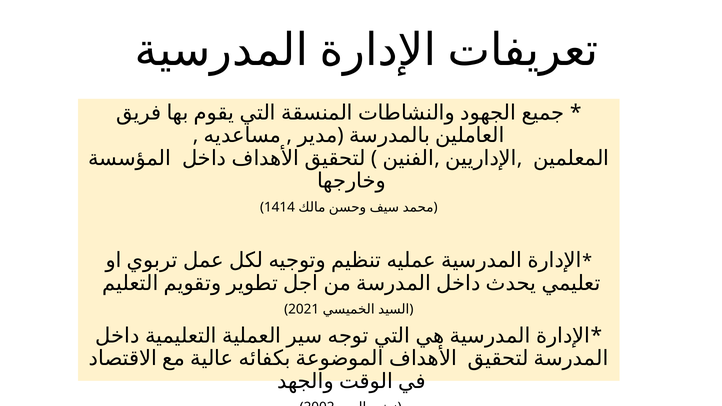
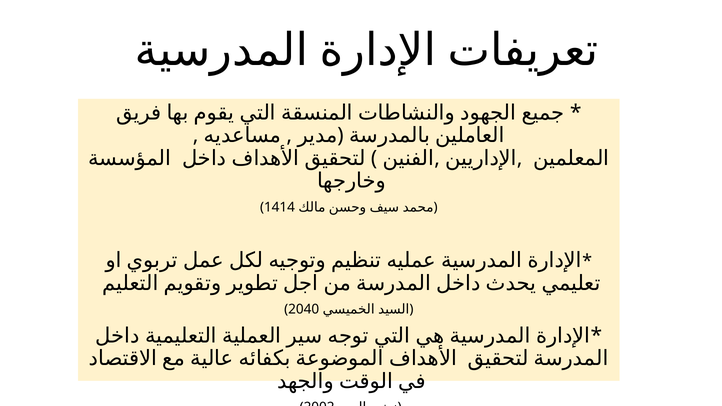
2021: 2021 -> 2040 (304, 310)
